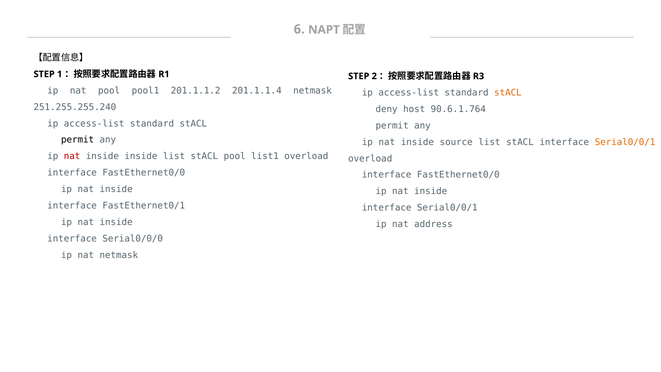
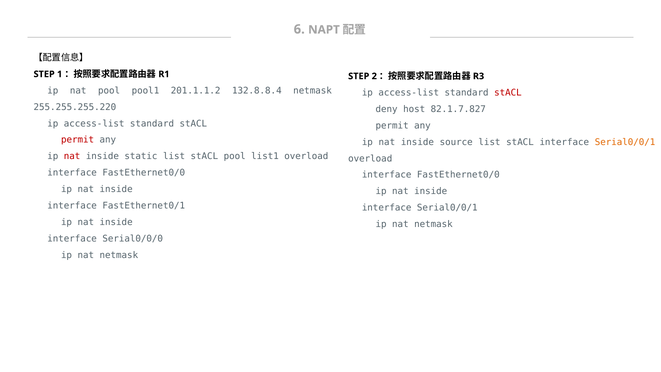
201.1.1.4: 201.1.1.4 -> 132.8.8.4 (257, 91)
stACL colour: orange -> red (508, 93)
251.255.255.240: 251.255.255.240 -> 255.255.255.220 (75, 107)
90.6.1.764: 90.6.1.764 -> 82.1.7.827 (458, 109)
permit colour: black -> red (78, 140)
inside inside: inside -> static (141, 156)
address: address -> netmask (433, 224)
